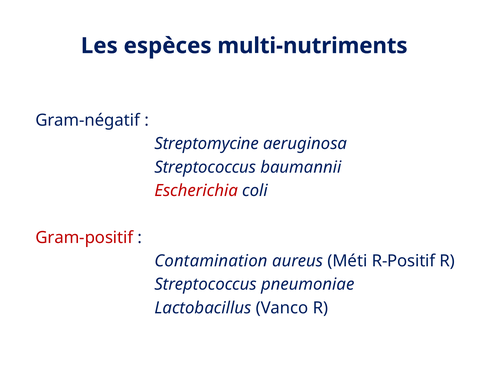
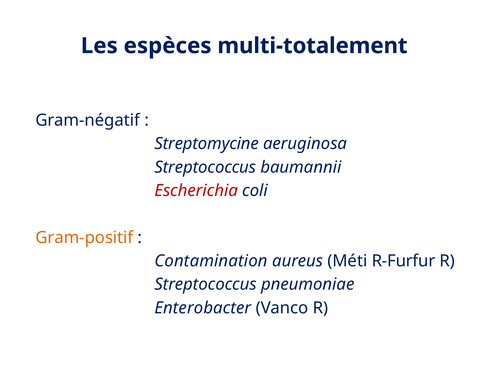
multi-nutriments: multi-nutriments -> multi-totalement (312, 46)
Gram-positif colour: red -> orange (84, 237)
R-Positif: R-Positif -> R-Furfur (404, 261)
Lactobacillus: Lactobacillus -> Enterobacter (203, 307)
